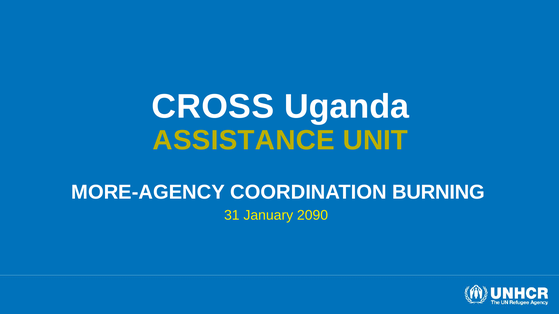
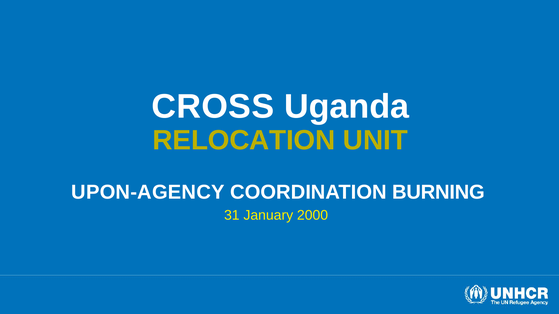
ASSISTANCE: ASSISTANCE -> RELOCATION (244, 140)
MORE-AGENCY: MORE-AGENCY -> UPON-AGENCY (148, 193)
2090: 2090 -> 2000 (313, 215)
